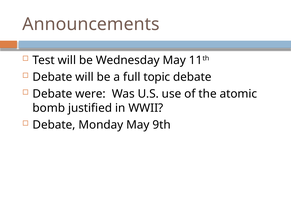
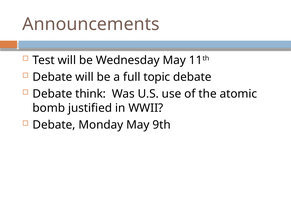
were: were -> think (91, 94)
